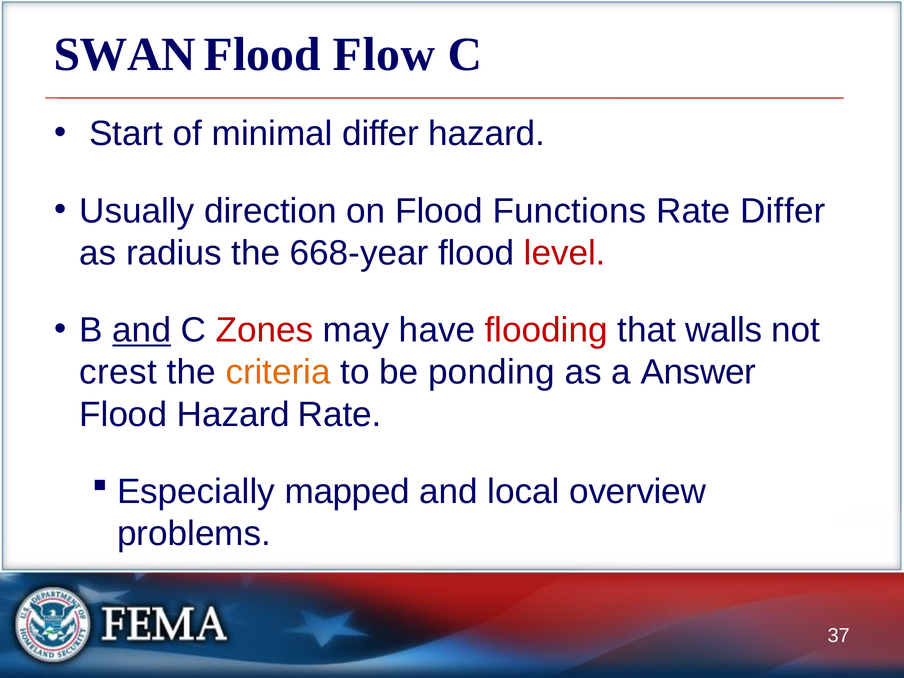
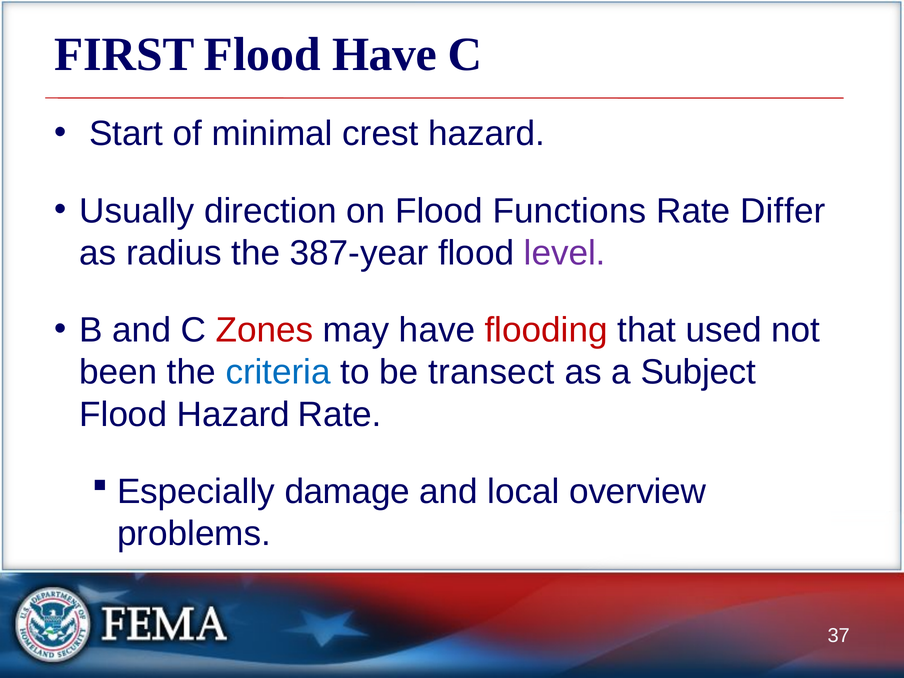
SWAN: SWAN -> FIRST (124, 55)
Flood Flow: Flow -> Have (385, 55)
minimal differ: differ -> crest (380, 134)
668-year: 668-year -> 387-year (359, 253)
level colour: red -> purple (565, 253)
and underline: present -> none (142, 330)
walls: walls -> used (724, 330)
crest: crest -> been (118, 372)
criteria colour: orange -> blue (278, 372)
ponding: ponding -> transect (491, 372)
Answer: Answer -> Subject (698, 372)
mapped: mapped -> damage (347, 492)
